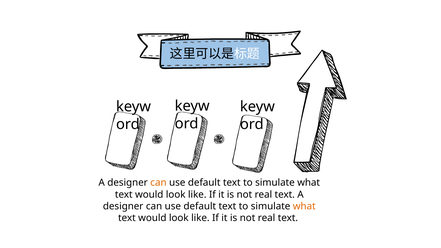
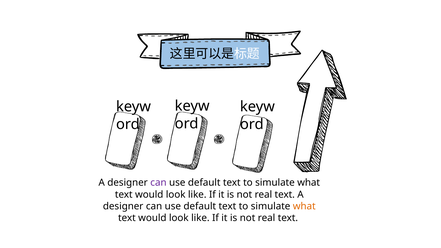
can colour: orange -> purple (158, 183)
